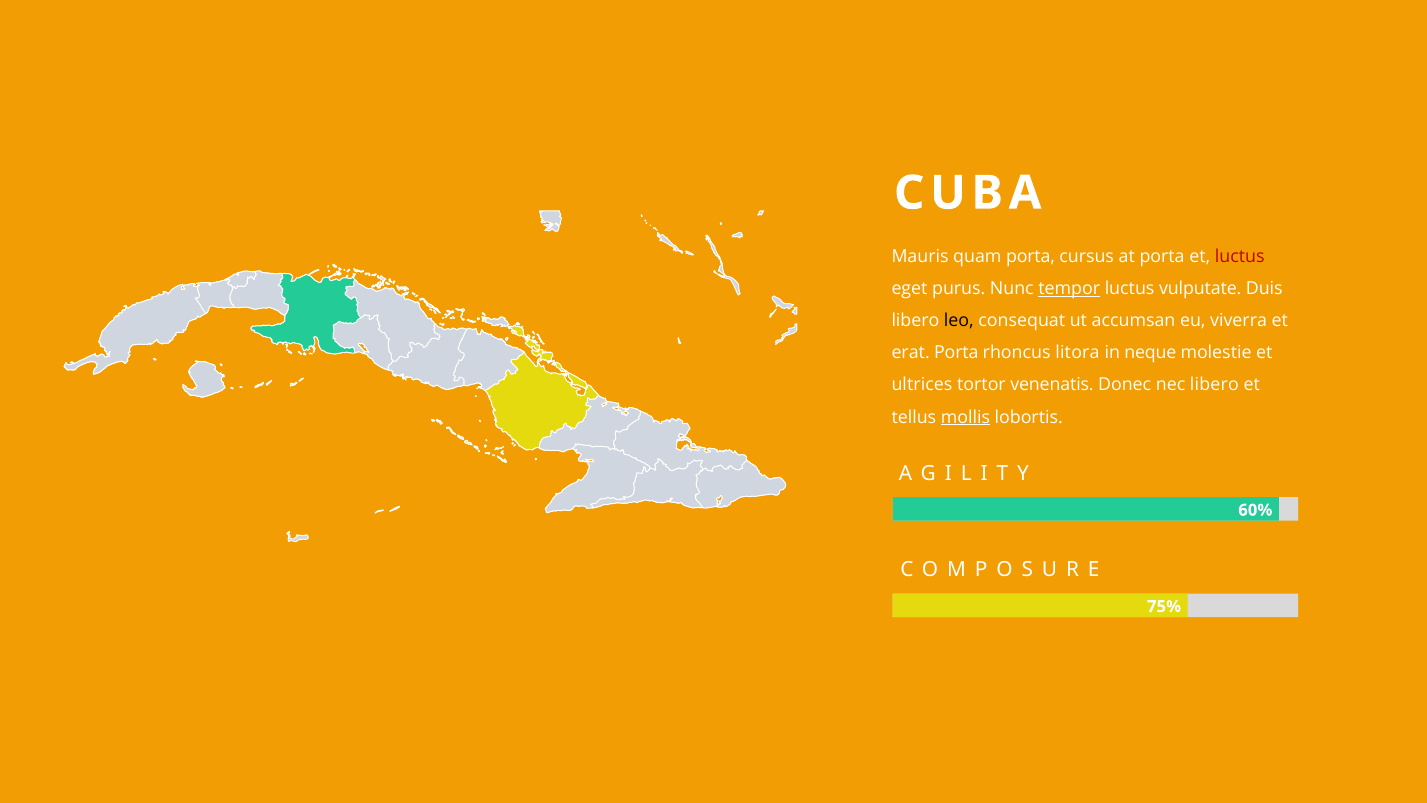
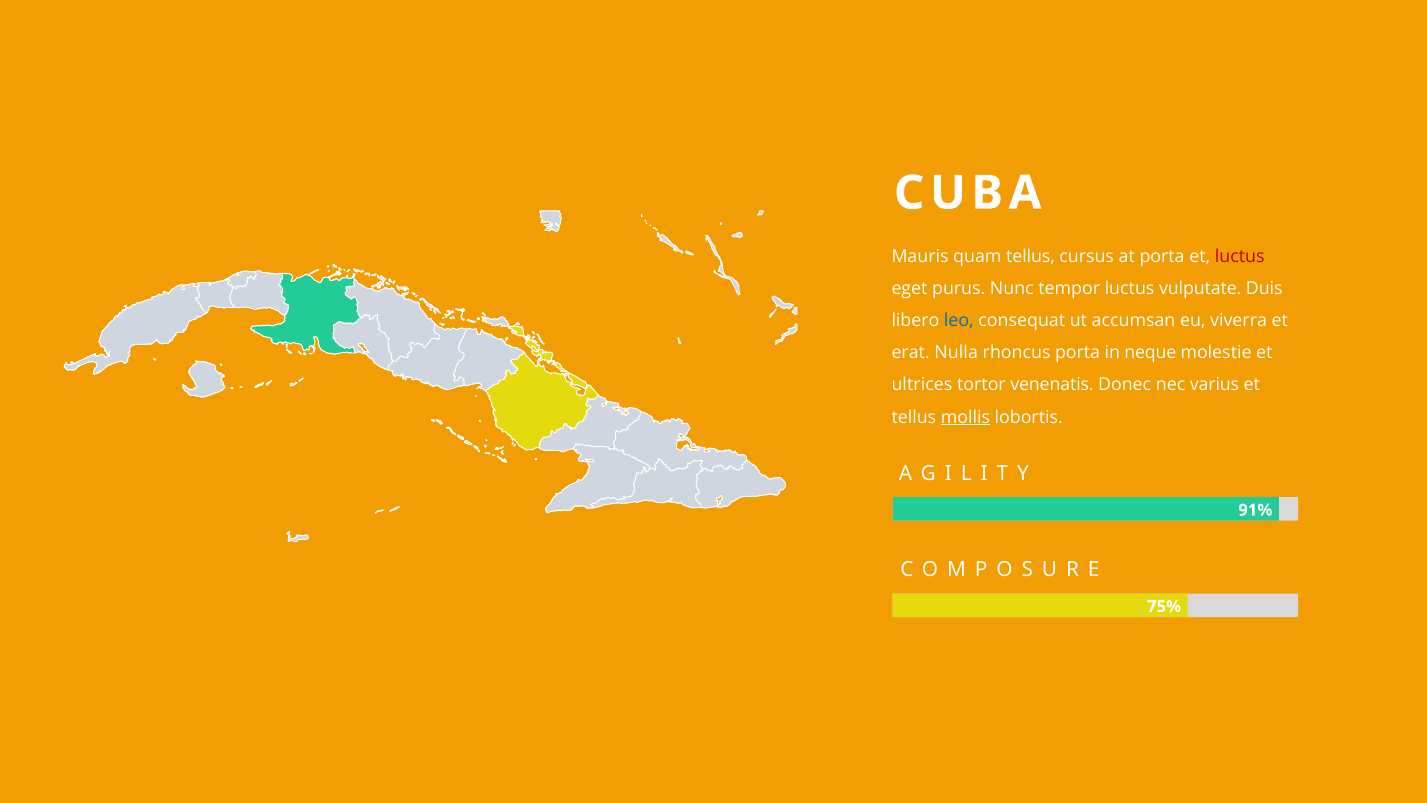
quam porta: porta -> tellus (1030, 257)
tempor underline: present -> none (1069, 289)
leo colour: black -> blue (959, 321)
erat Porta: Porta -> Nulla (956, 353)
rhoncus litora: litora -> porta (1078, 353)
nec libero: libero -> varius (1215, 385)
60%: 60% -> 91% (1255, 510)
